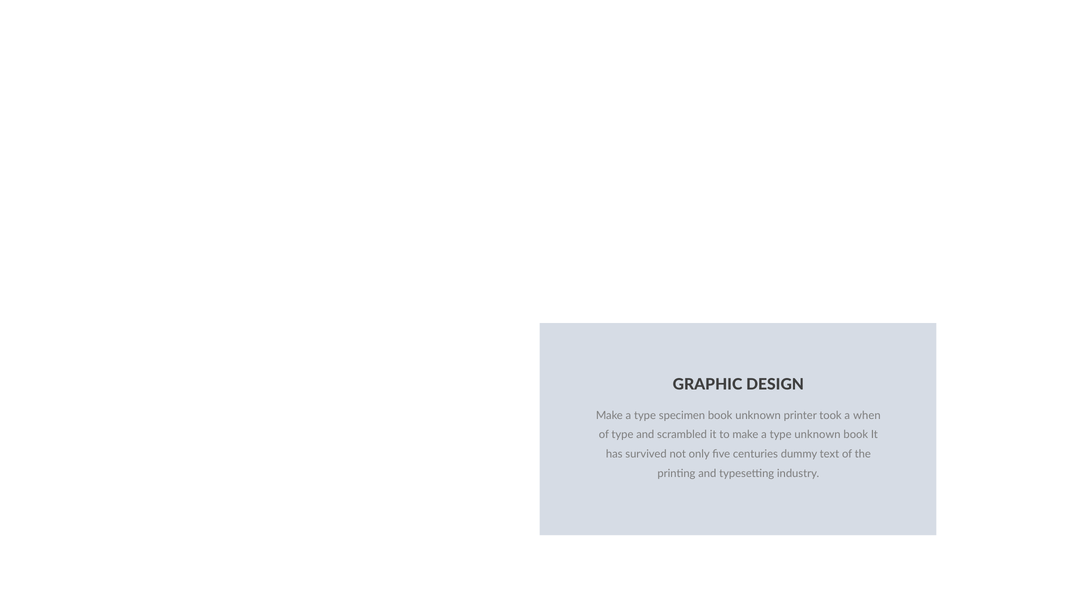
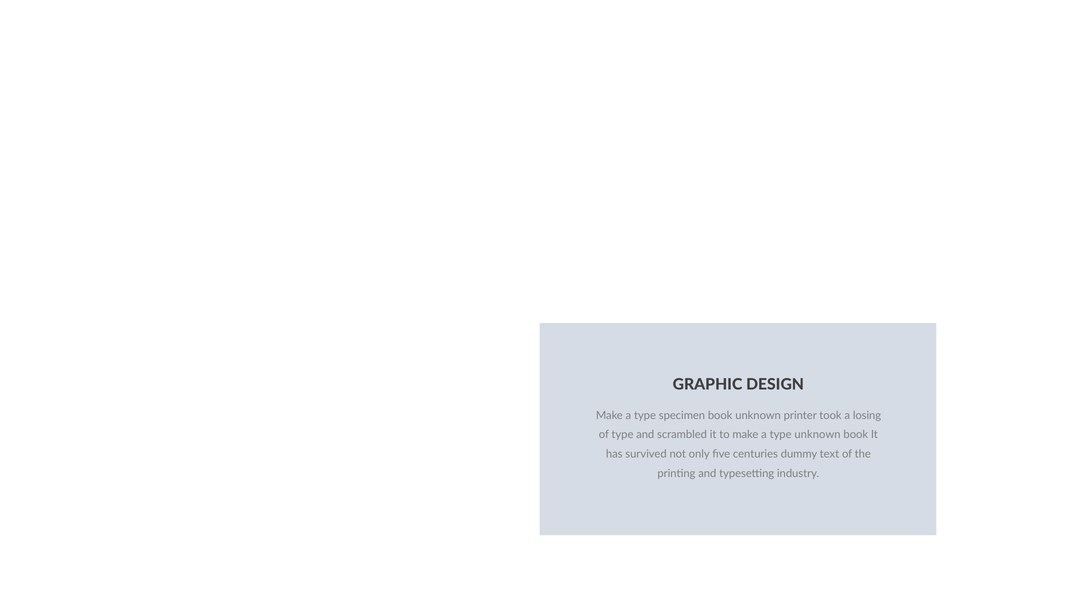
when: when -> losing (867, 415)
